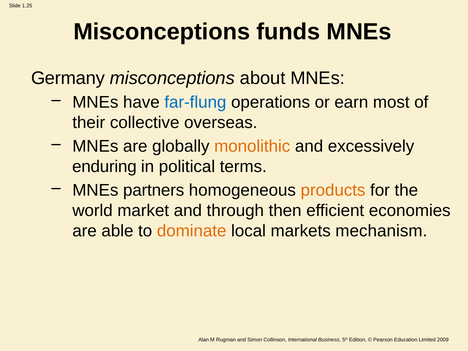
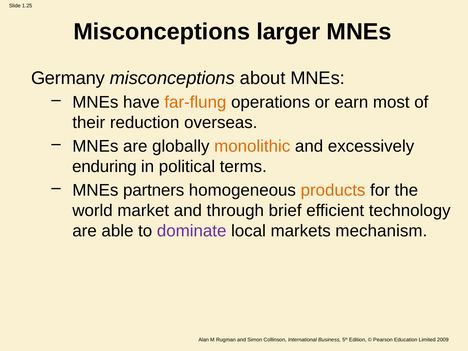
funds: funds -> larger (288, 32)
far-flung colour: blue -> orange (195, 102)
collective: collective -> reduction (145, 123)
then: then -> brief (285, 210)
economies: economies -> technology (410, 210)
dominate colour: orange -> purple (192, 231)
